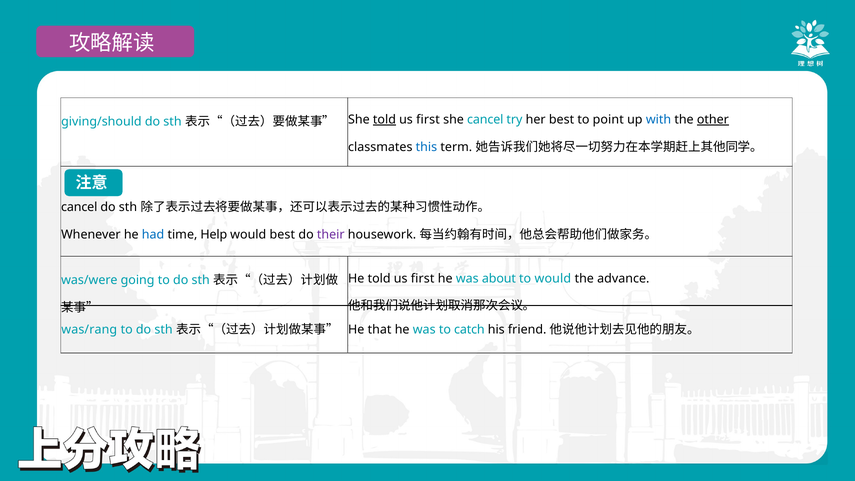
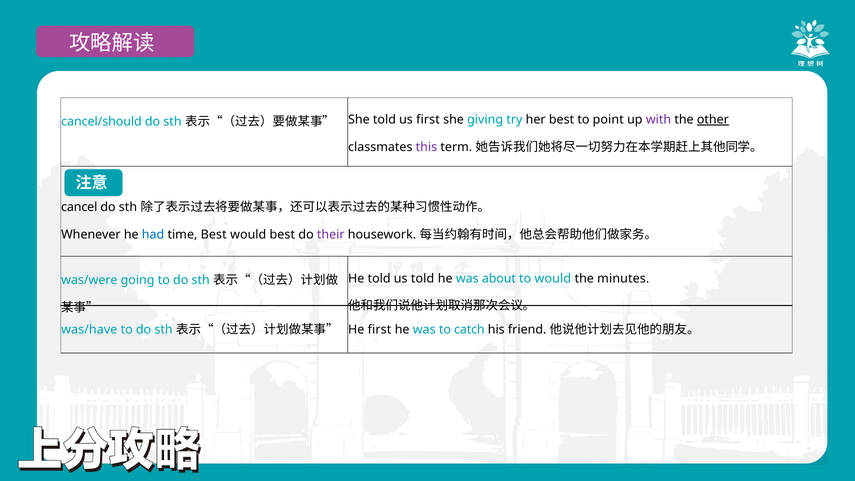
giving/should: giving/should -> cancel/should (101, 122)
told underline: present -> none (384, 120)
she cancel: cancel -> giving (485, 120)
with colour: blue -> purple (658, 120)
this colour: blue -> purple (426, 147)
time Help: Help -> Best (214, 234)
He told us first: first -> told (423, 278)
advance: advance -> minutes (623, 278)
was/rang: was/rang -> was/have (89, 330)
He that: that -> first (379, 330)
